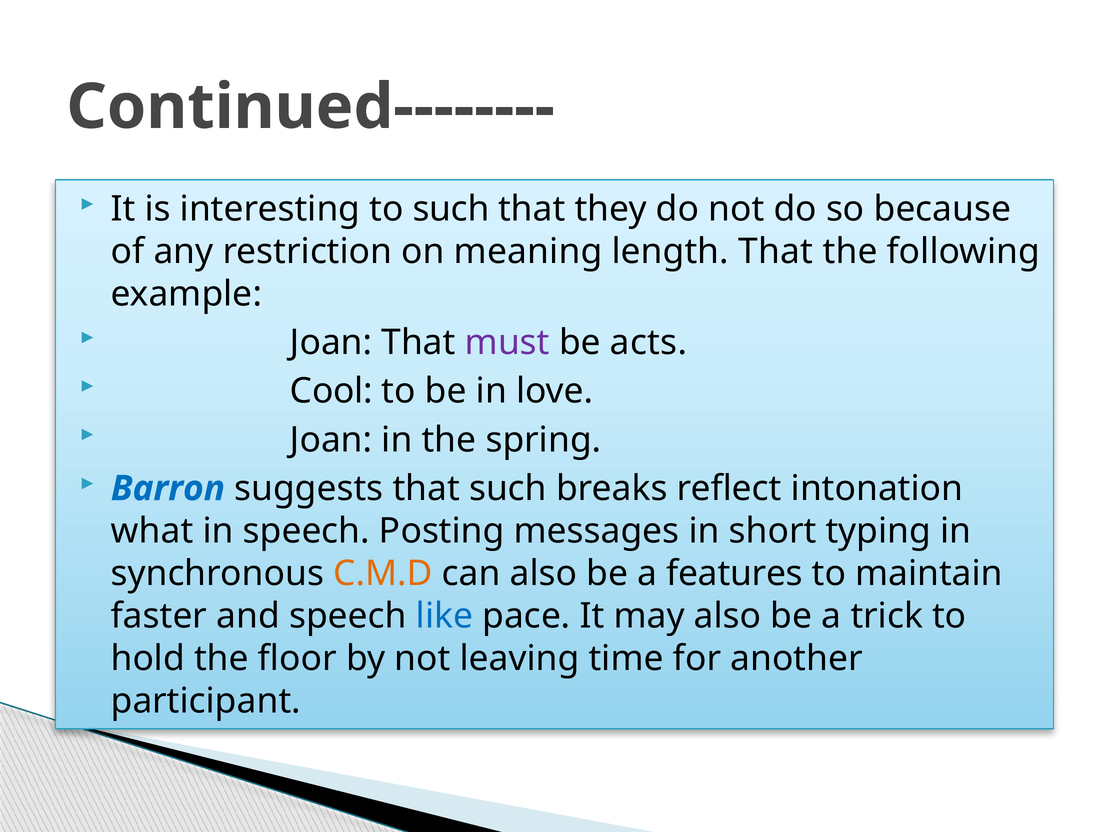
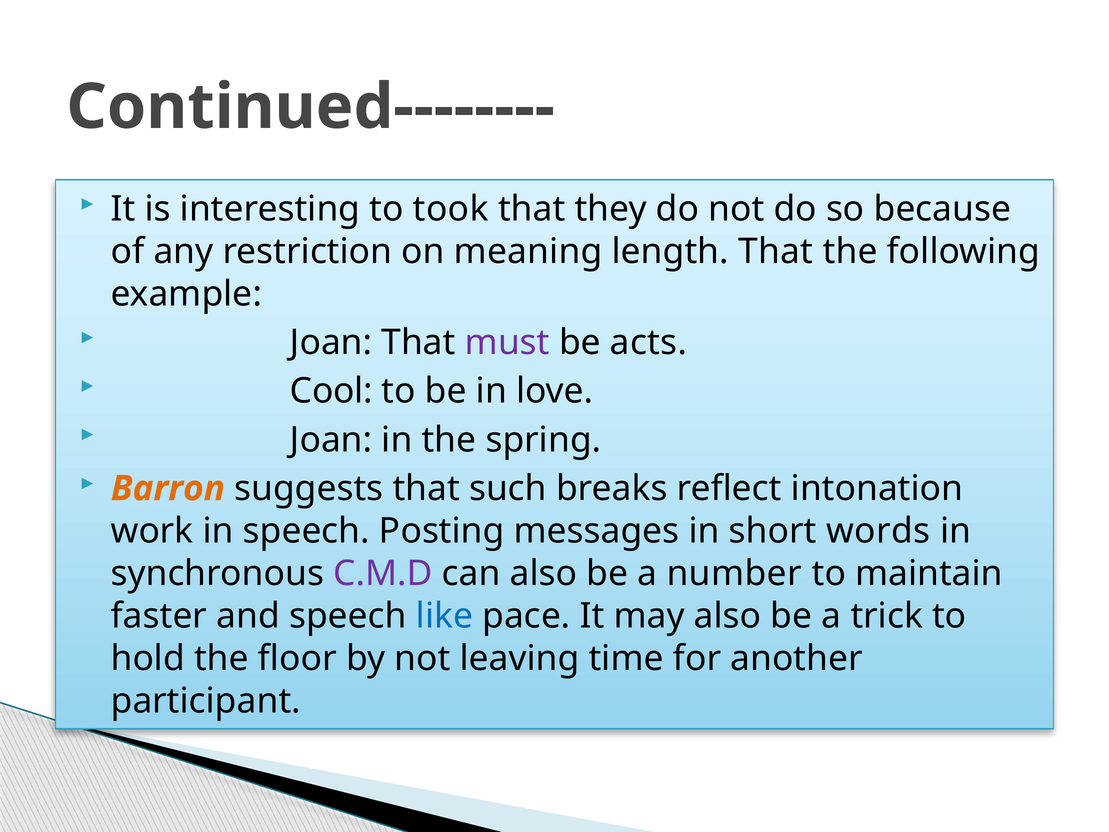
to such: such -> took (451, 209)
Barron colour: blue -> orange (168, 488)
what: what -> work (152, 531)
typing: typing -> words (878, 531)
C.M.D colour: orange -> purple (383, 573)
features: features -> number (734, 573)
